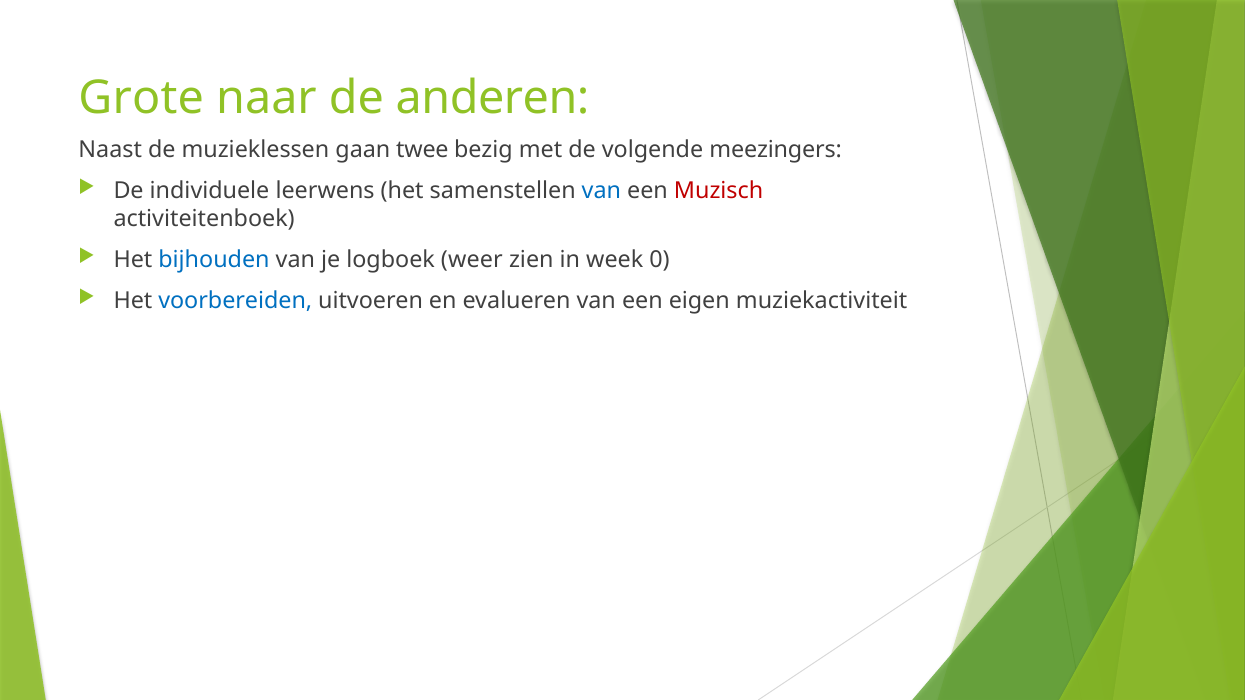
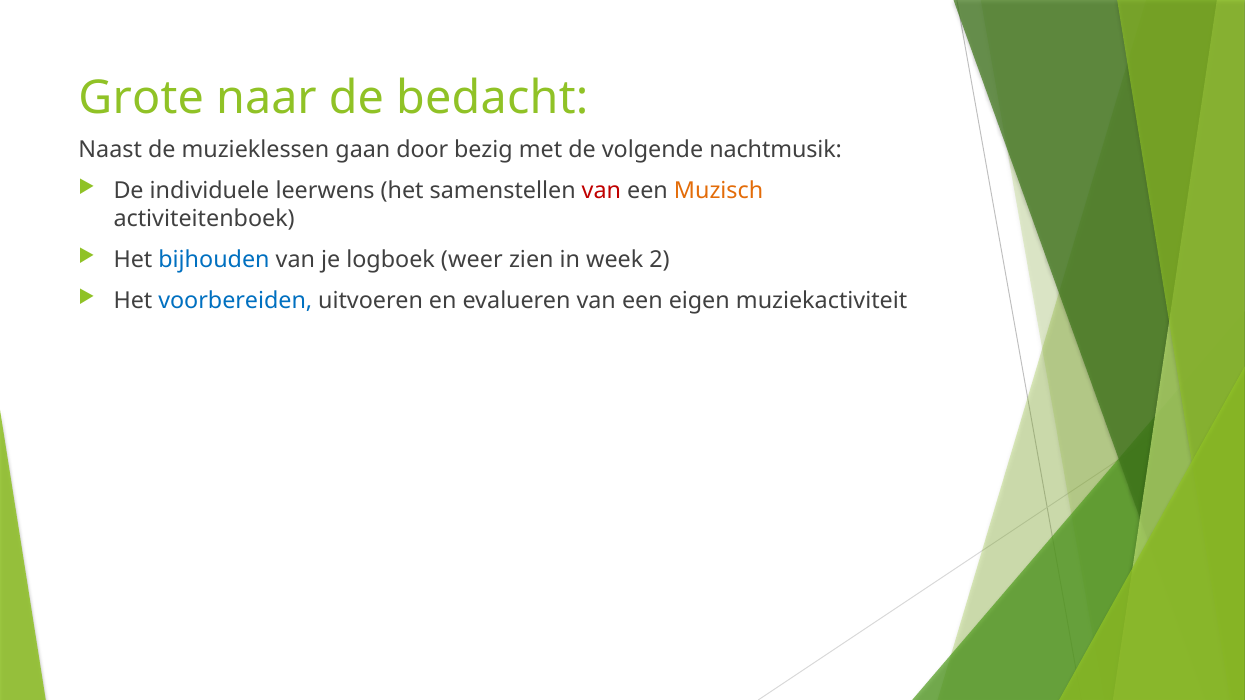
anderen: anderen -> bedacht (492, 98)
twee: twee -> door (422, 150)
meezingers: meezingers -> nachtmusik (776, 150)
van colour: blue -> red (601, 191)
Muzisch colour: red -> orange (719, 191)
0: 0 -> 2 (660, 260)
